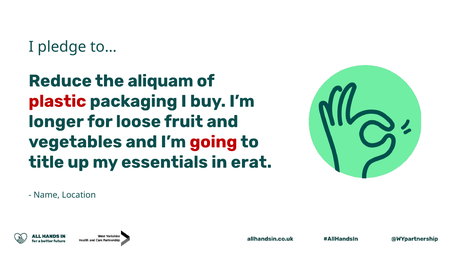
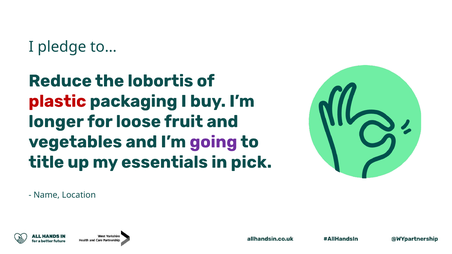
aliquam: aliquam -> lobortis (160, 81)
going colour: red -> purple (213, 142)
erat: erat -> pick (251, 162)
